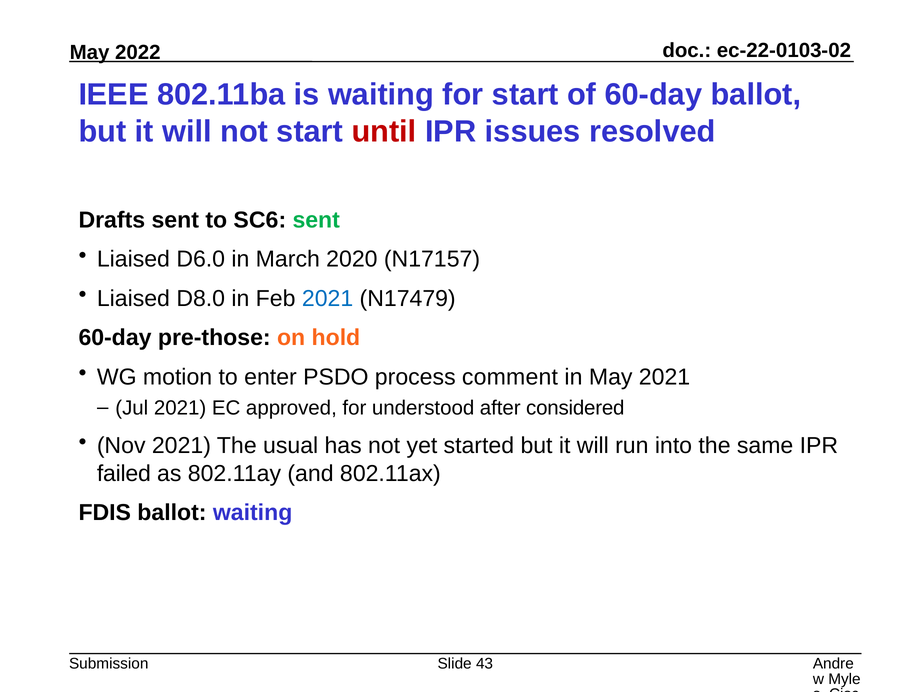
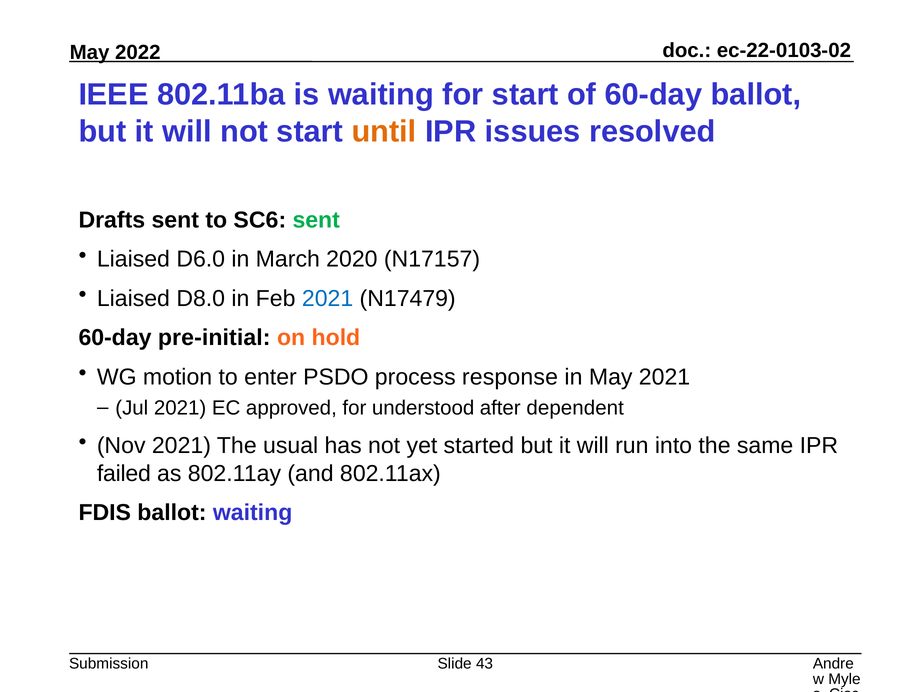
until colour: red -> orange (384, 131)
pre-those: pre-those -> pre-initial (214, 338)
comment: comment -> response (510, 377)
considered: considered -> dependent (575, 408)
